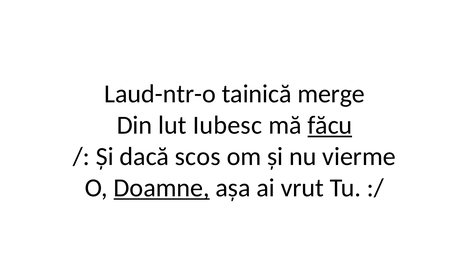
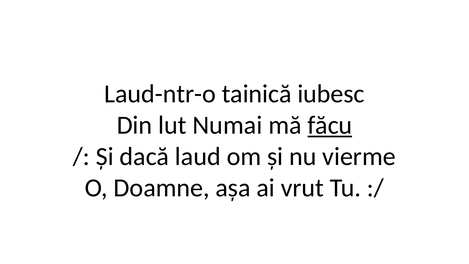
merge: merge -> iubesc (331, 94)
Iubesc: Iubesc -> Numai (227, 125)
scos: scos -> laud (198, 156)
Doamne underline: present -> none (162, 188)
